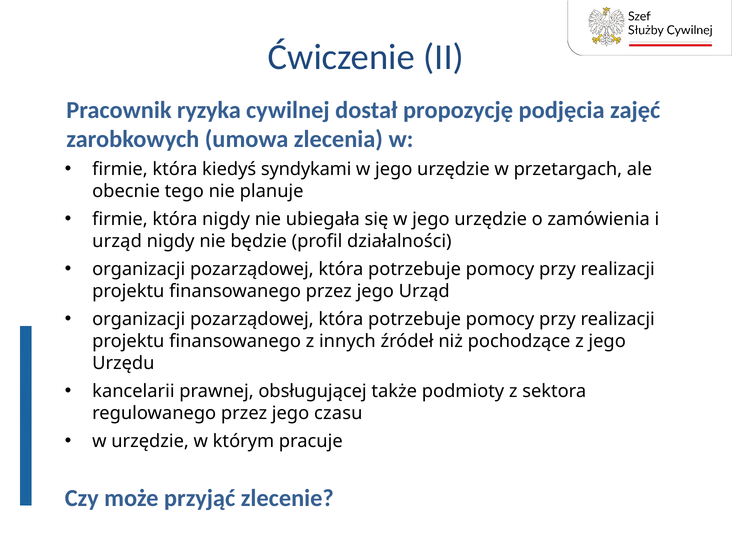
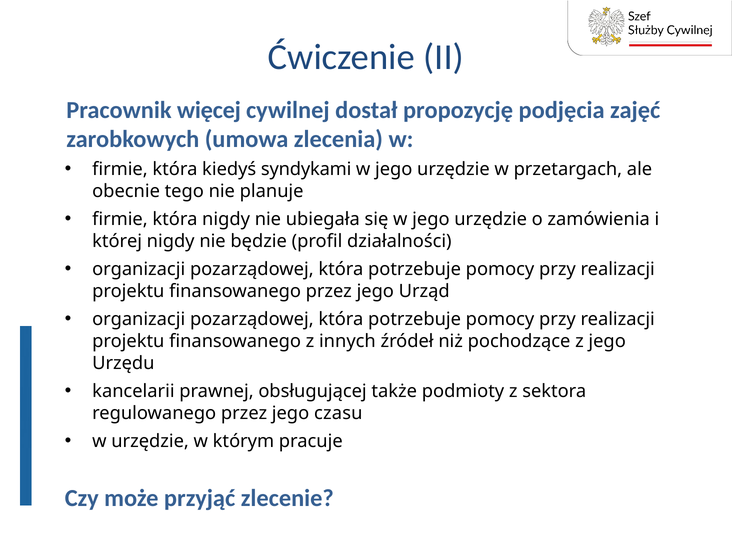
ryzyka: ryzyka -> więcej (209, 110)
urząd: urząd -> której (117, 241)
